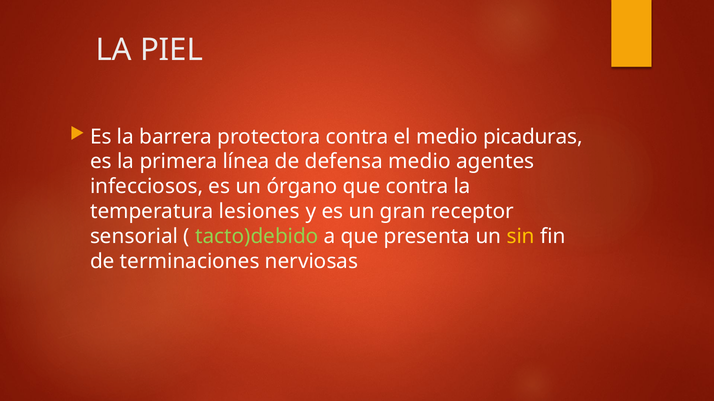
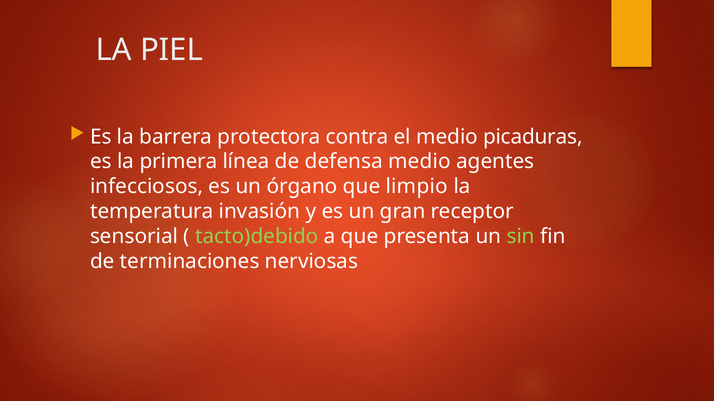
que contra: contra -> limpio (417, 187)
lesiones: lesiones -> invasión (259, 212)
sin colour: yellow -> light green (521, 237)
